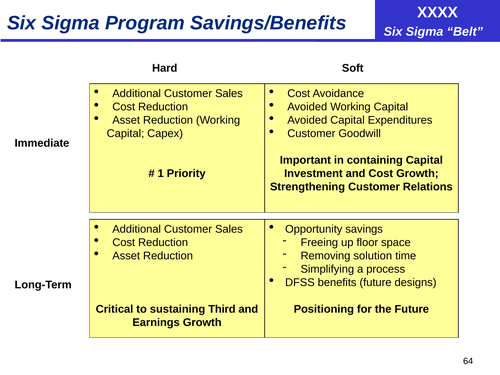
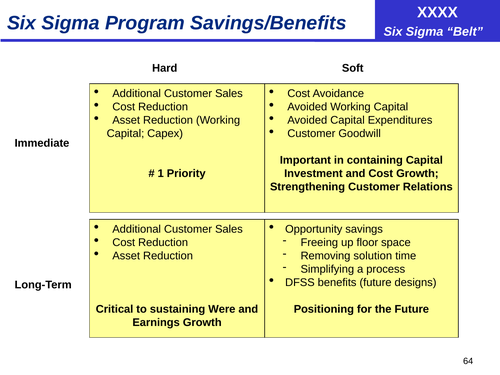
Third: Third -> Were (222, 309)
